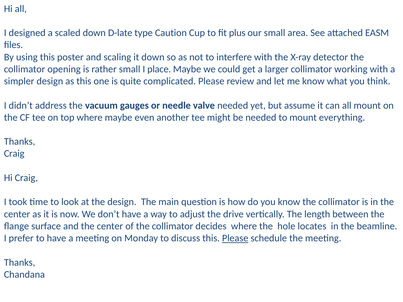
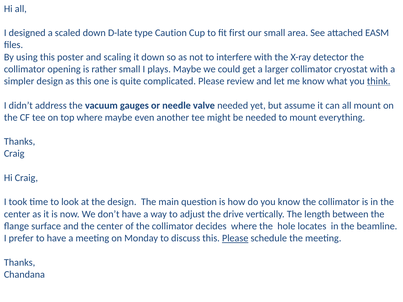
plus: plus -> first (237, 33)
place: place -> plays (159, 69)
working: working -> cryostat (351, 69)
think underline: none -> present (379, 81)
